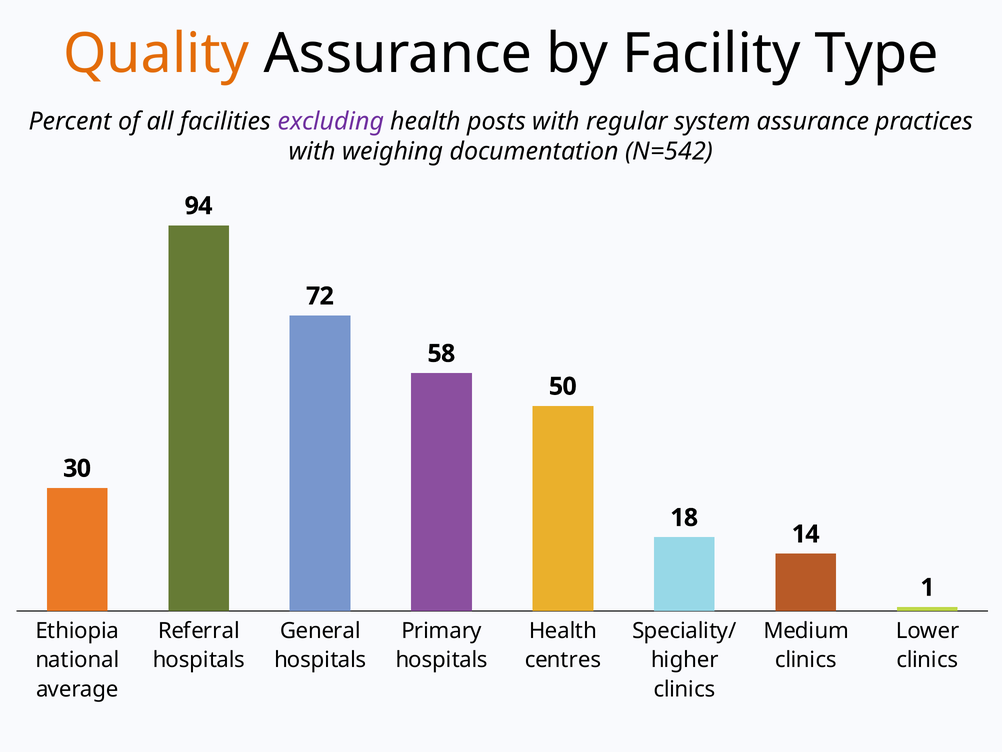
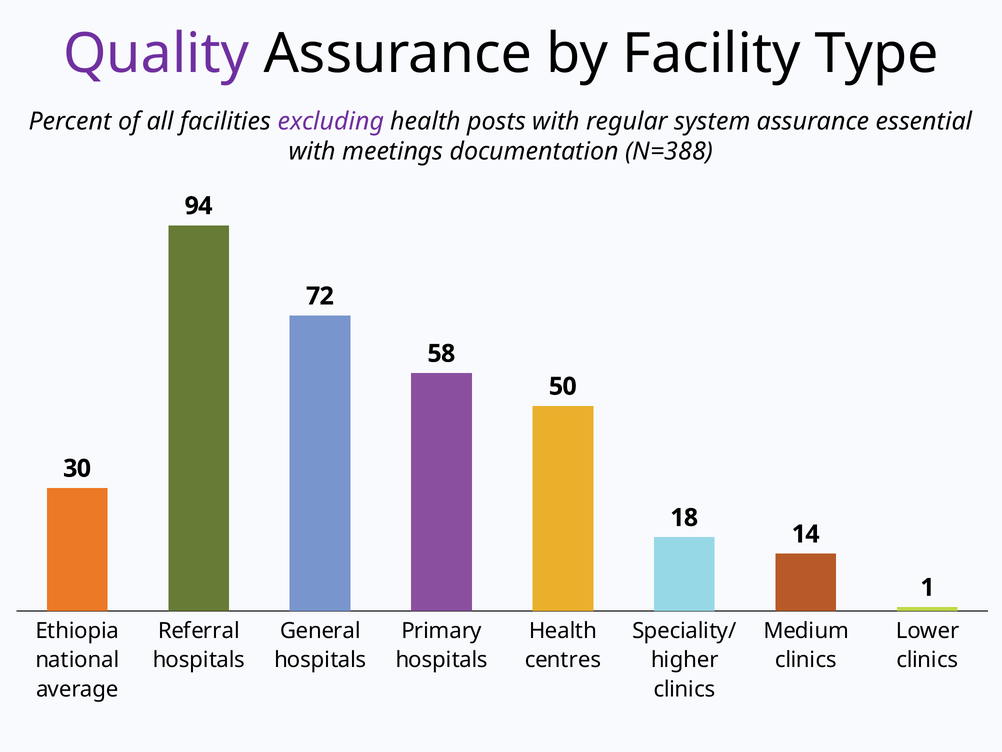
Quality colour: orange -> purple (156, 54)
practices: practices -> essential (924, 122)
weighing: weighing -> meetings (393, 152)
N=542: N=542 -> N=388 (669, 152)
